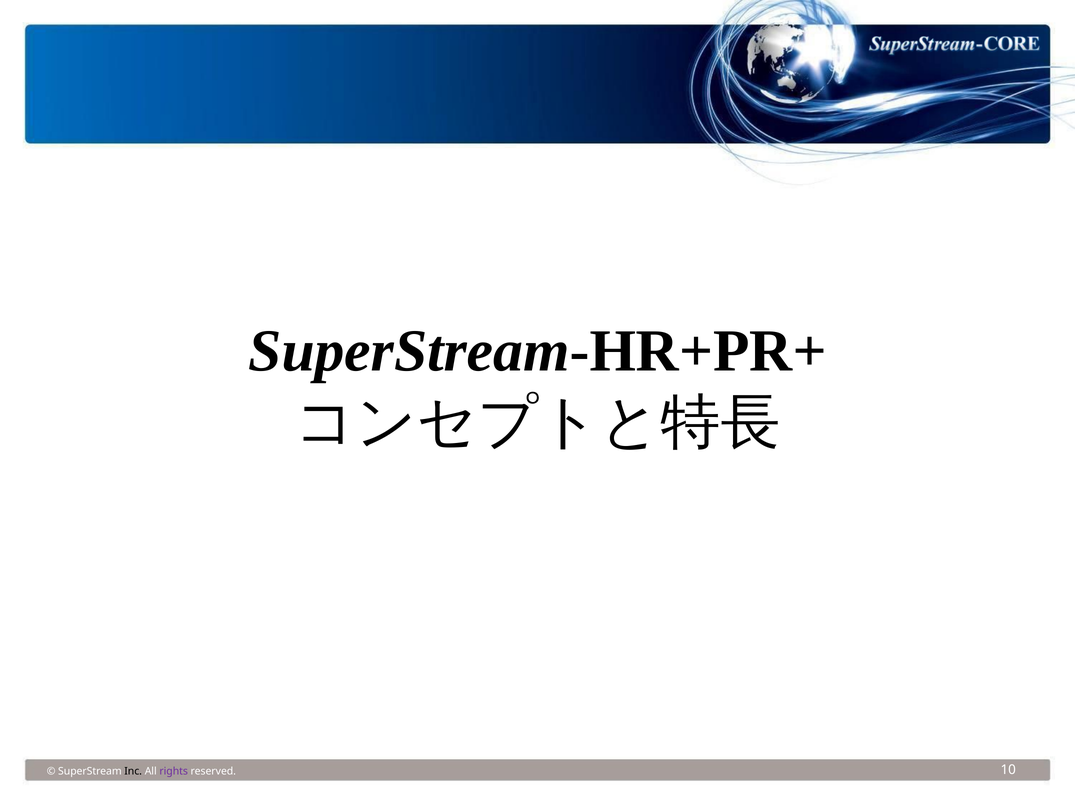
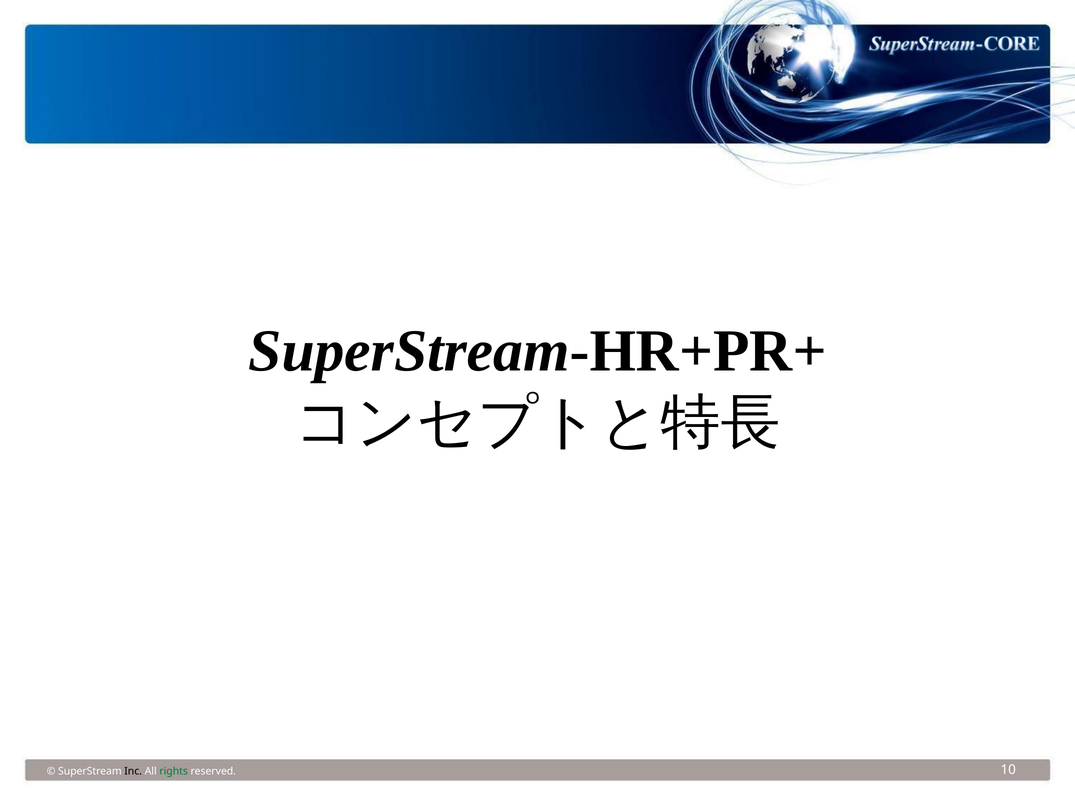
rights colour: purple -> green (174, 772)
